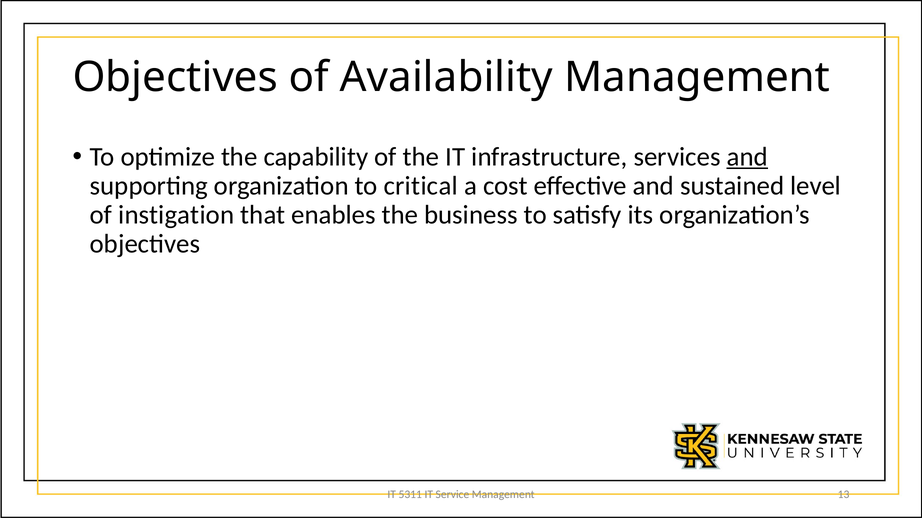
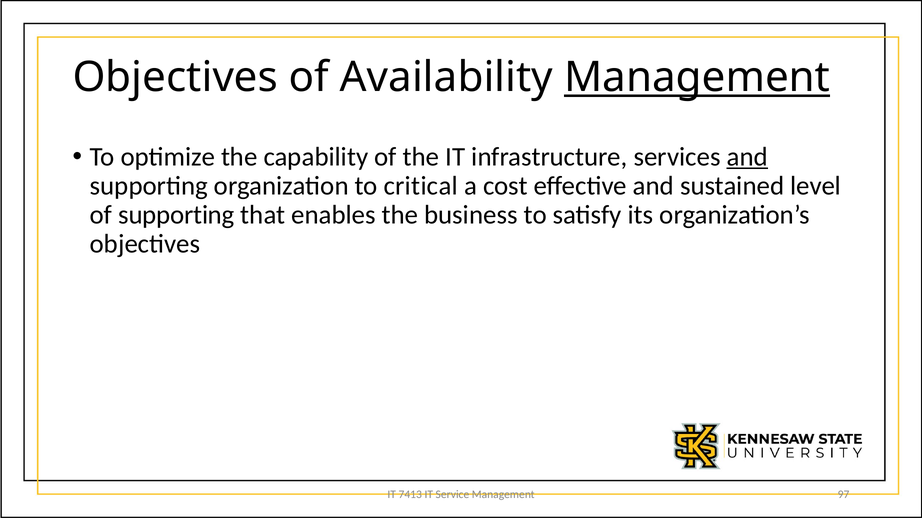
Management underline: none -> present (697, 77)
of instigation: instigation -> supporting (176, 215)
5311: 5311 -> 7413 (410, 495)
13: 13 -> 97 (844, 495)
